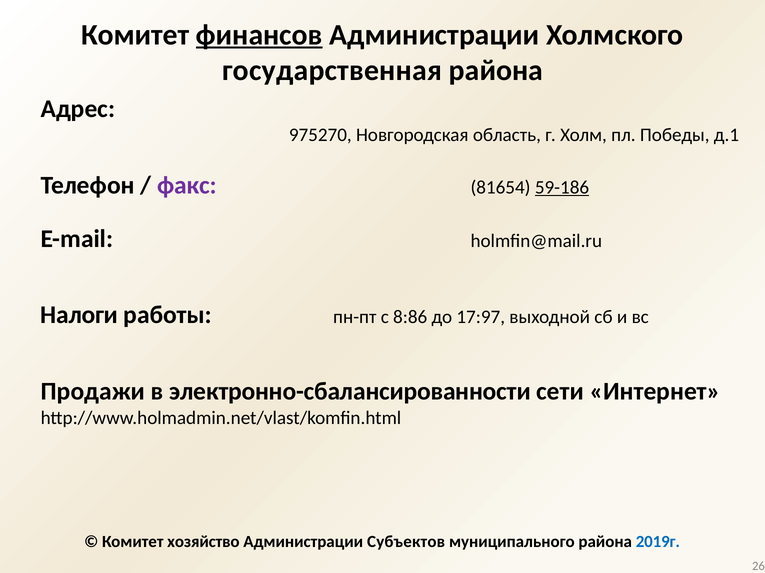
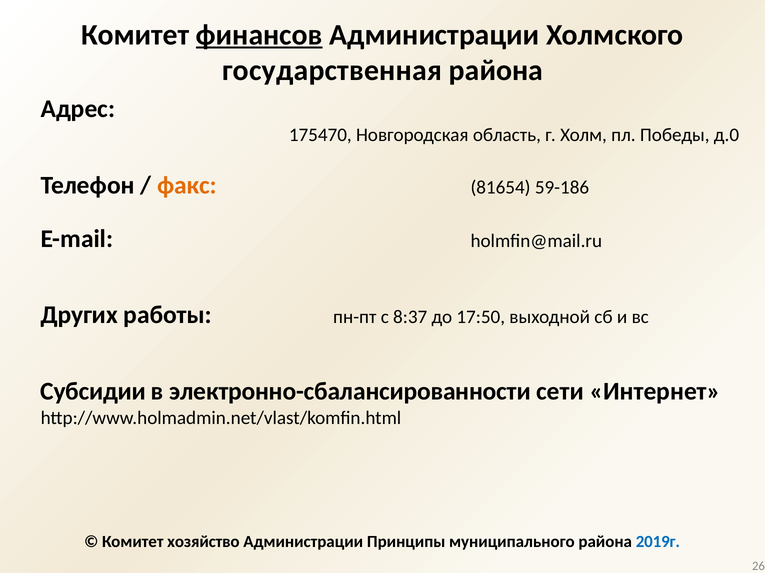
975270: 975270 -> 175470 (320, 135)
д.1: д.1 -> д.0 (726, 135)
факс colour: purple -> orange (187, 185)
59-186 underline: present -> none (562, 187)
Налоги: Налоги -> Других (79, 315)
8:86: 8:86 -> 8:37 (410, 318)
17:97: 17:97 -> 17:50 (481, 318)
Продажи: Продажи -> Субсидии (93, 392)
Субъектов: Субъектов -> Принципы (406, 543)
